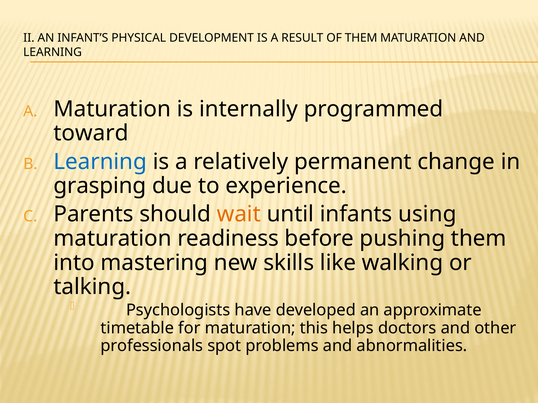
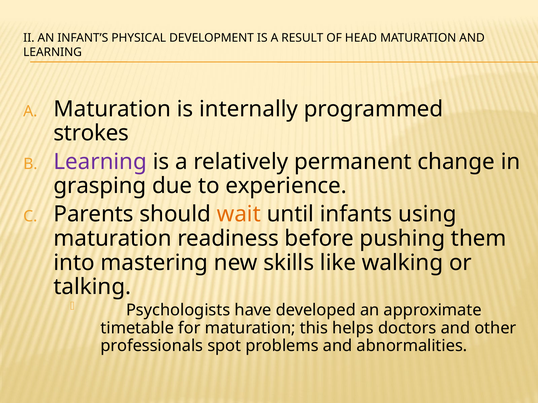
OF THEM: THEM -> HEAD (361, 38)
toward: toward -> strokes (91, 133)
Learning colour: blue -> purple (100, 162)
